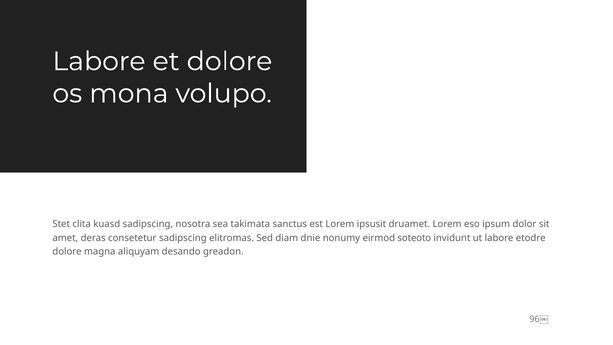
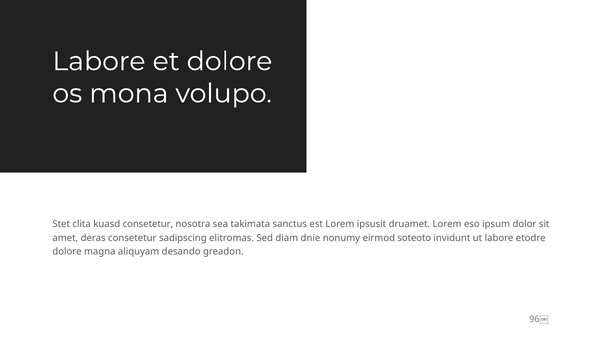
kuasd sadipscing: sadipscing -> consetetur (148, 224)
